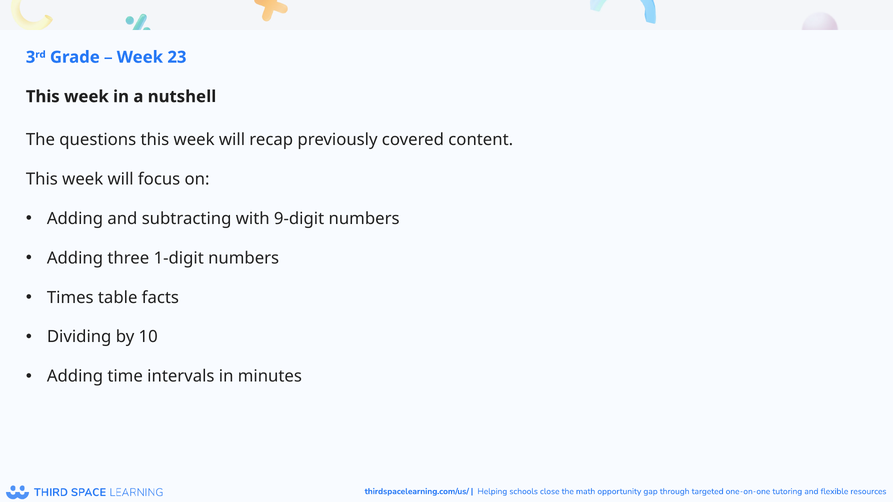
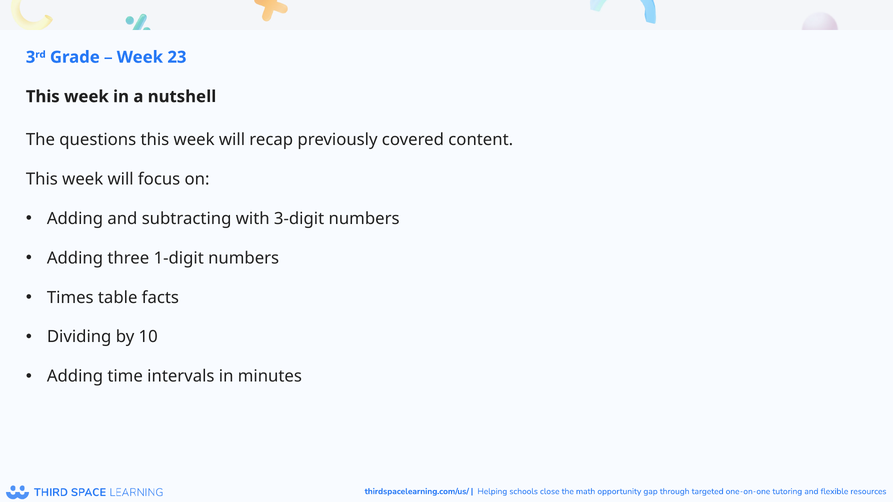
9-digit: 9-digit -> 3-digit (299, 219)
